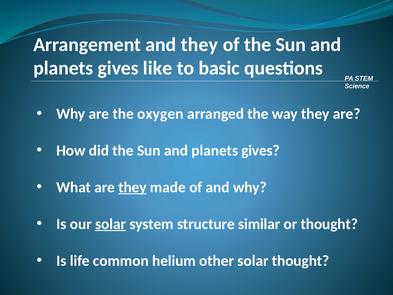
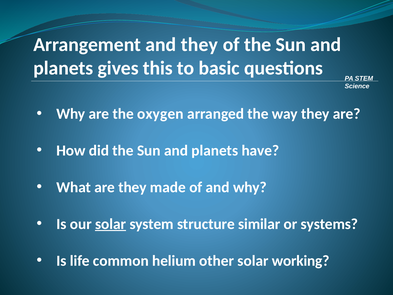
like: like -> this (158, 68)
gives: gives -> have (260, 150)
they underline: present -> none (132, 187)
or thought: thought -> systems (329, 224)
solar thought: thought -> working (301, 260)
